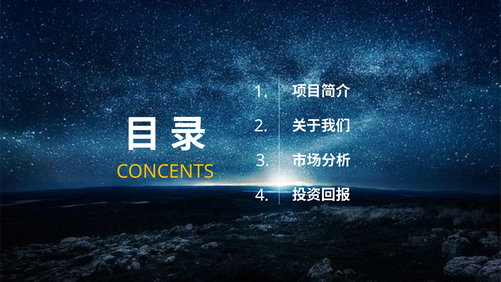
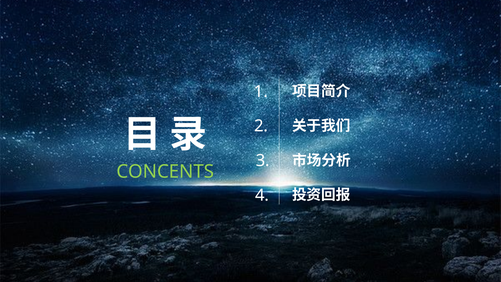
CONCENTS colour: yellow -> light green (165, 171)
